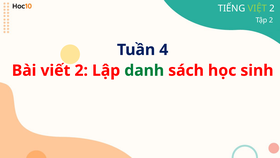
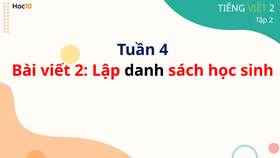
danh colour: green -> black (144, 70)
